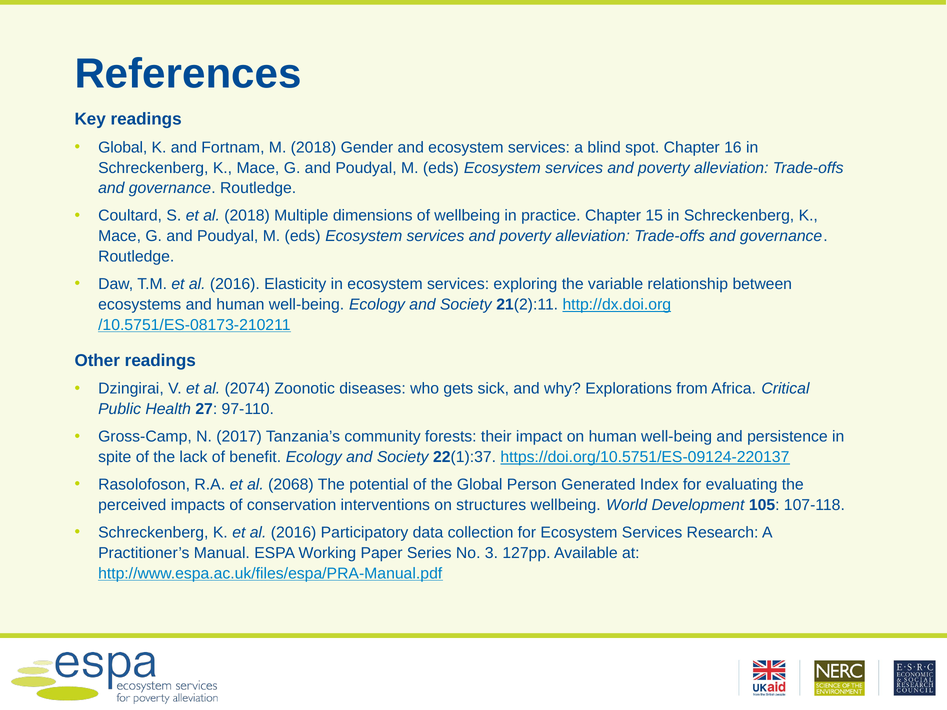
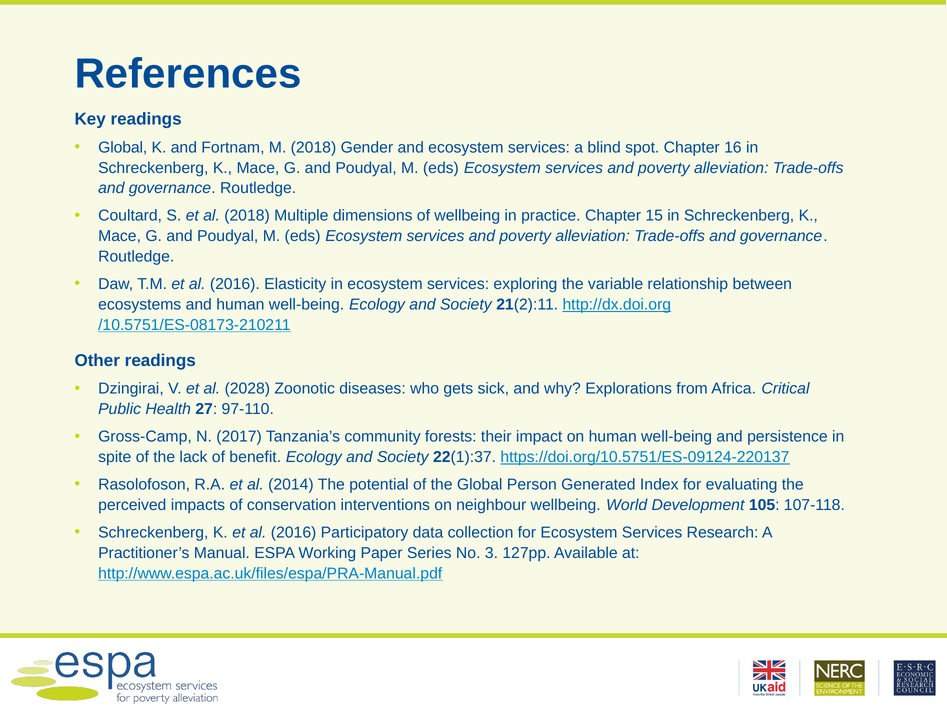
2074: 2074 -> 2028 (247, 389)
2068: 2068 -> 2014 (291, 485)
structures: structures -> neighbour (491, 505)
